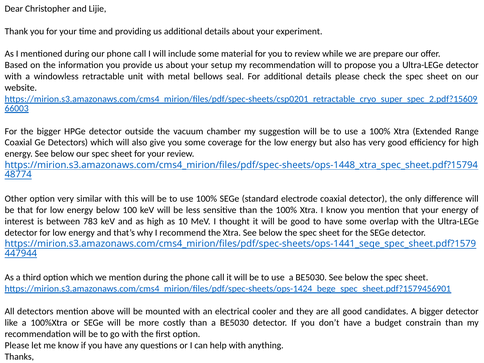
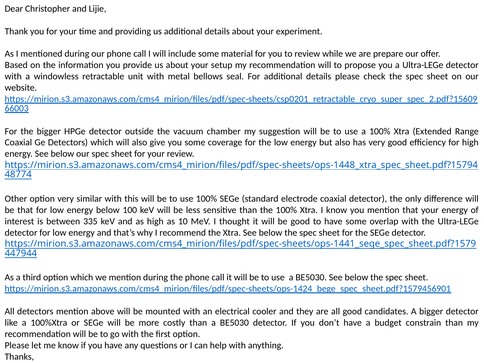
783: 783 -> 335 (90, 221)
